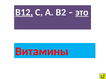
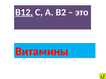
это underline: present -> none (82, 12)
